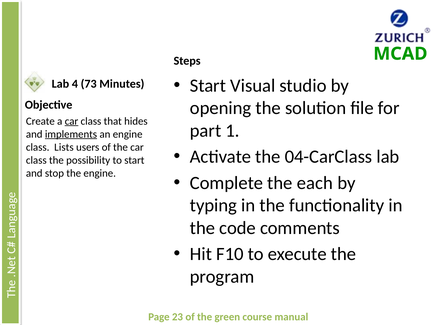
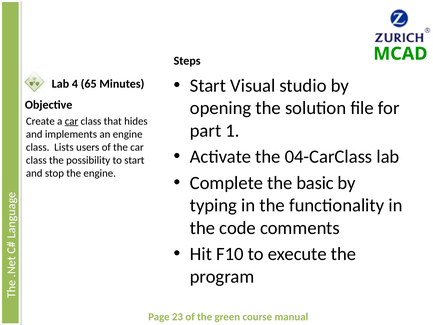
73: 73 -> 65 (89, 84)
implements underline: present -> none (71, 134)
each: each -> basic (315, 183)
